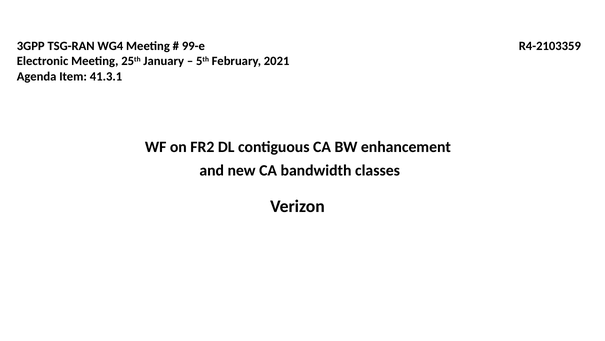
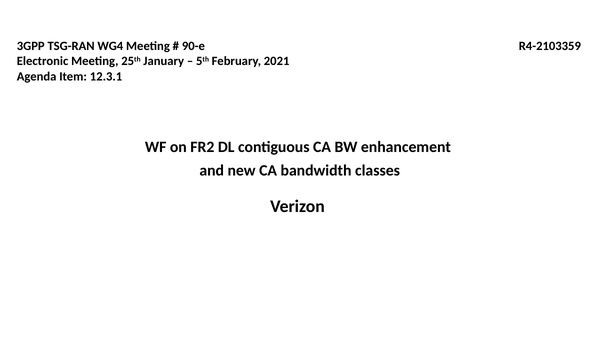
99-e: 99-e -> 90-e (193, 46)
41.3.1: 41.3.1 -> 12.3.1 (106, 76)
